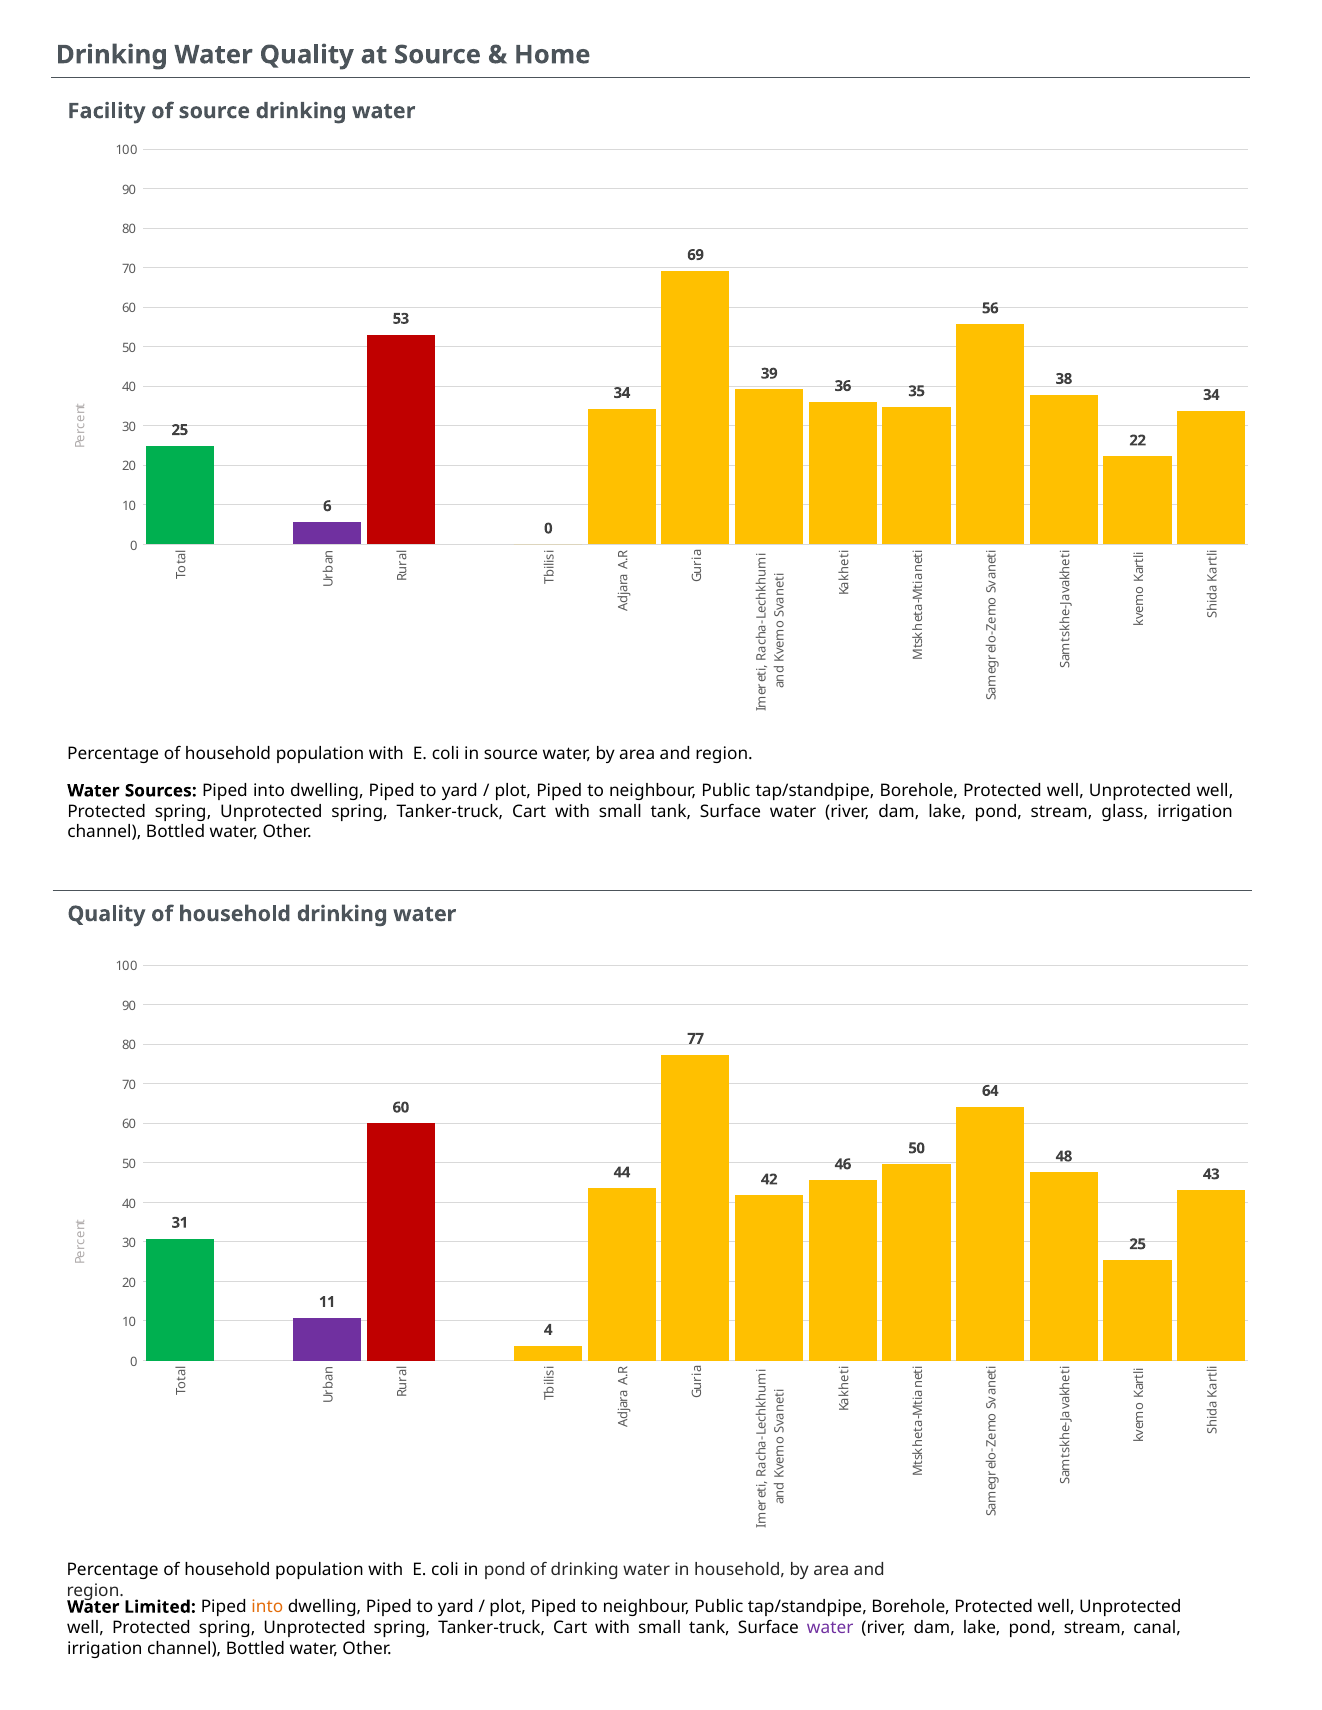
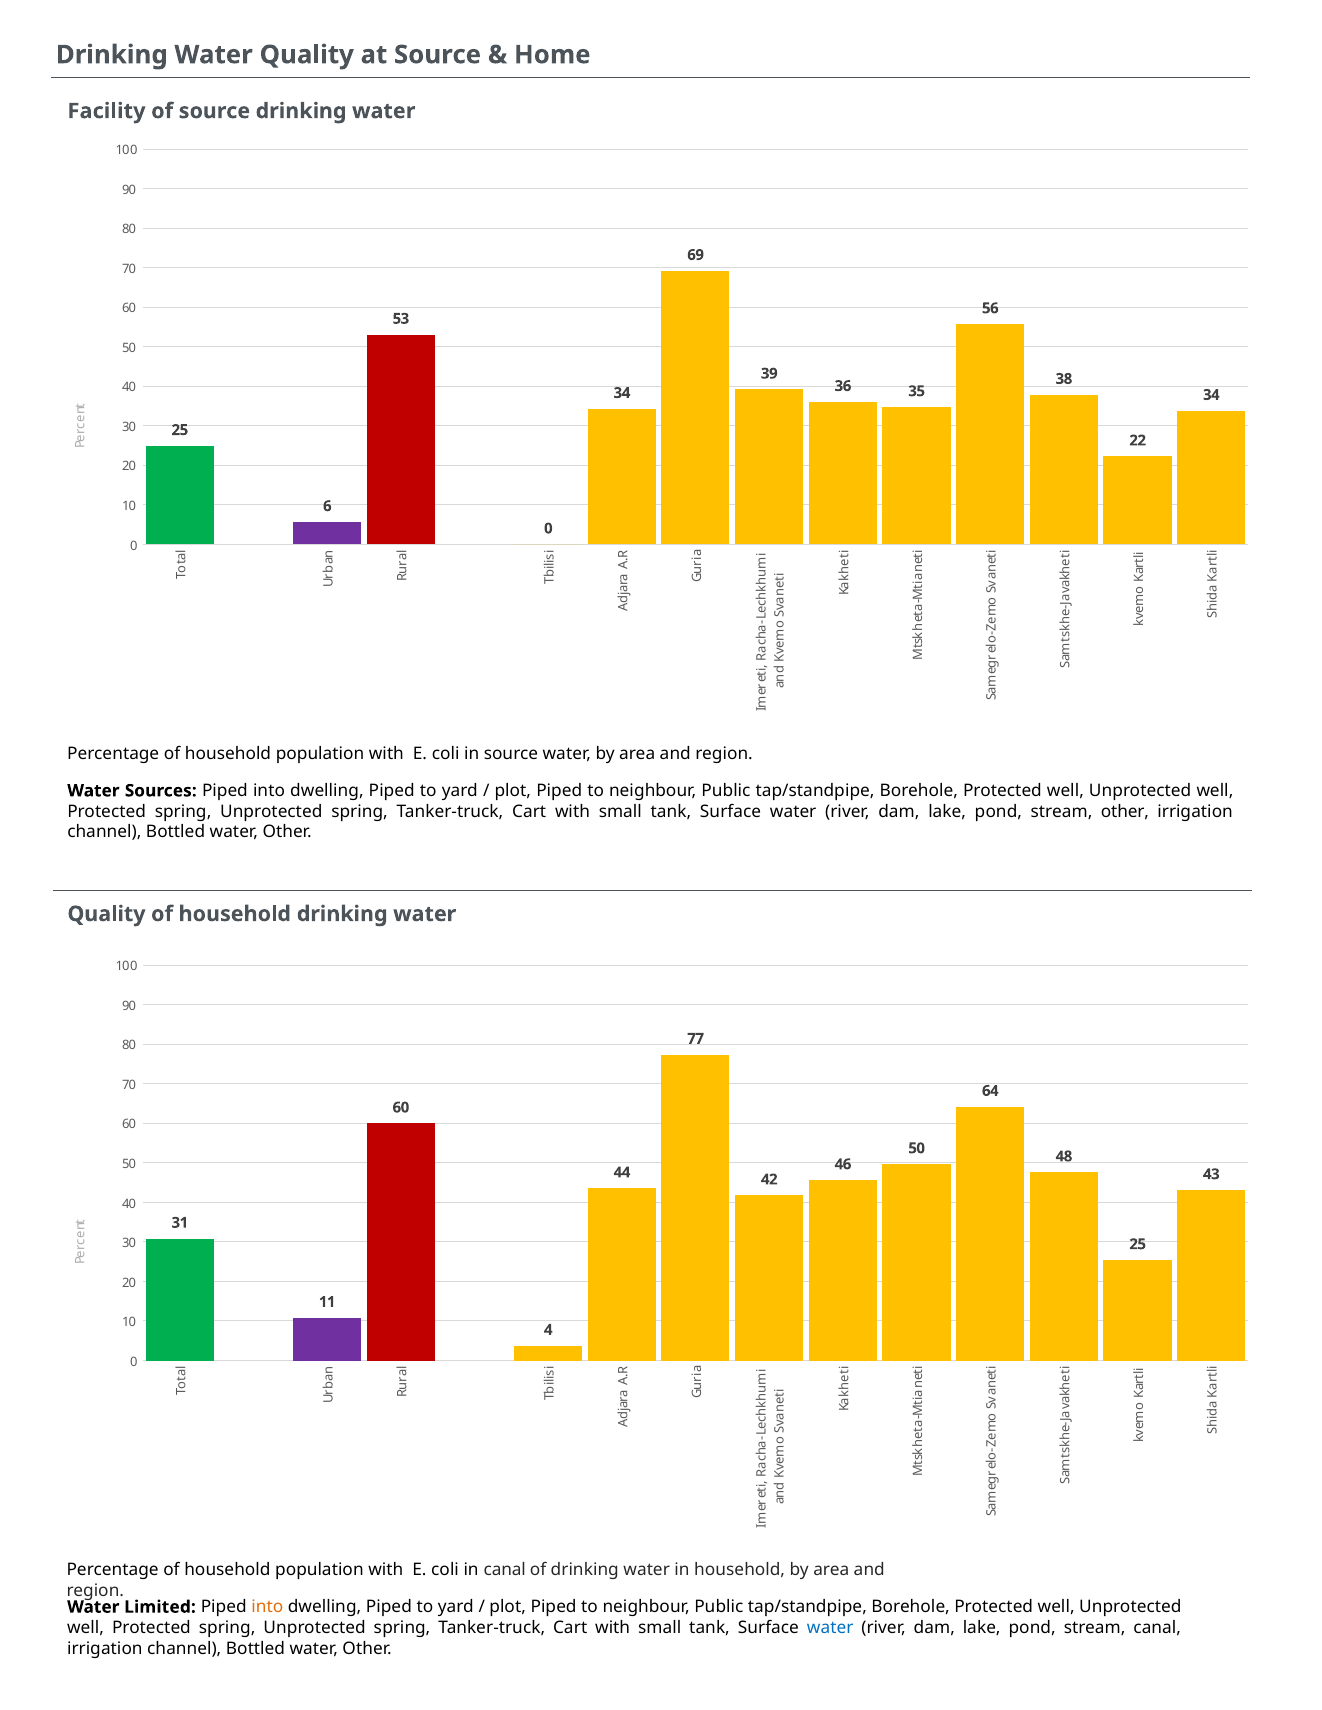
stream glass: glass -> other (1125, 812)
in pond: pond -> canal (505, 1571)
water colour: purple -> blue (830, 1628)
